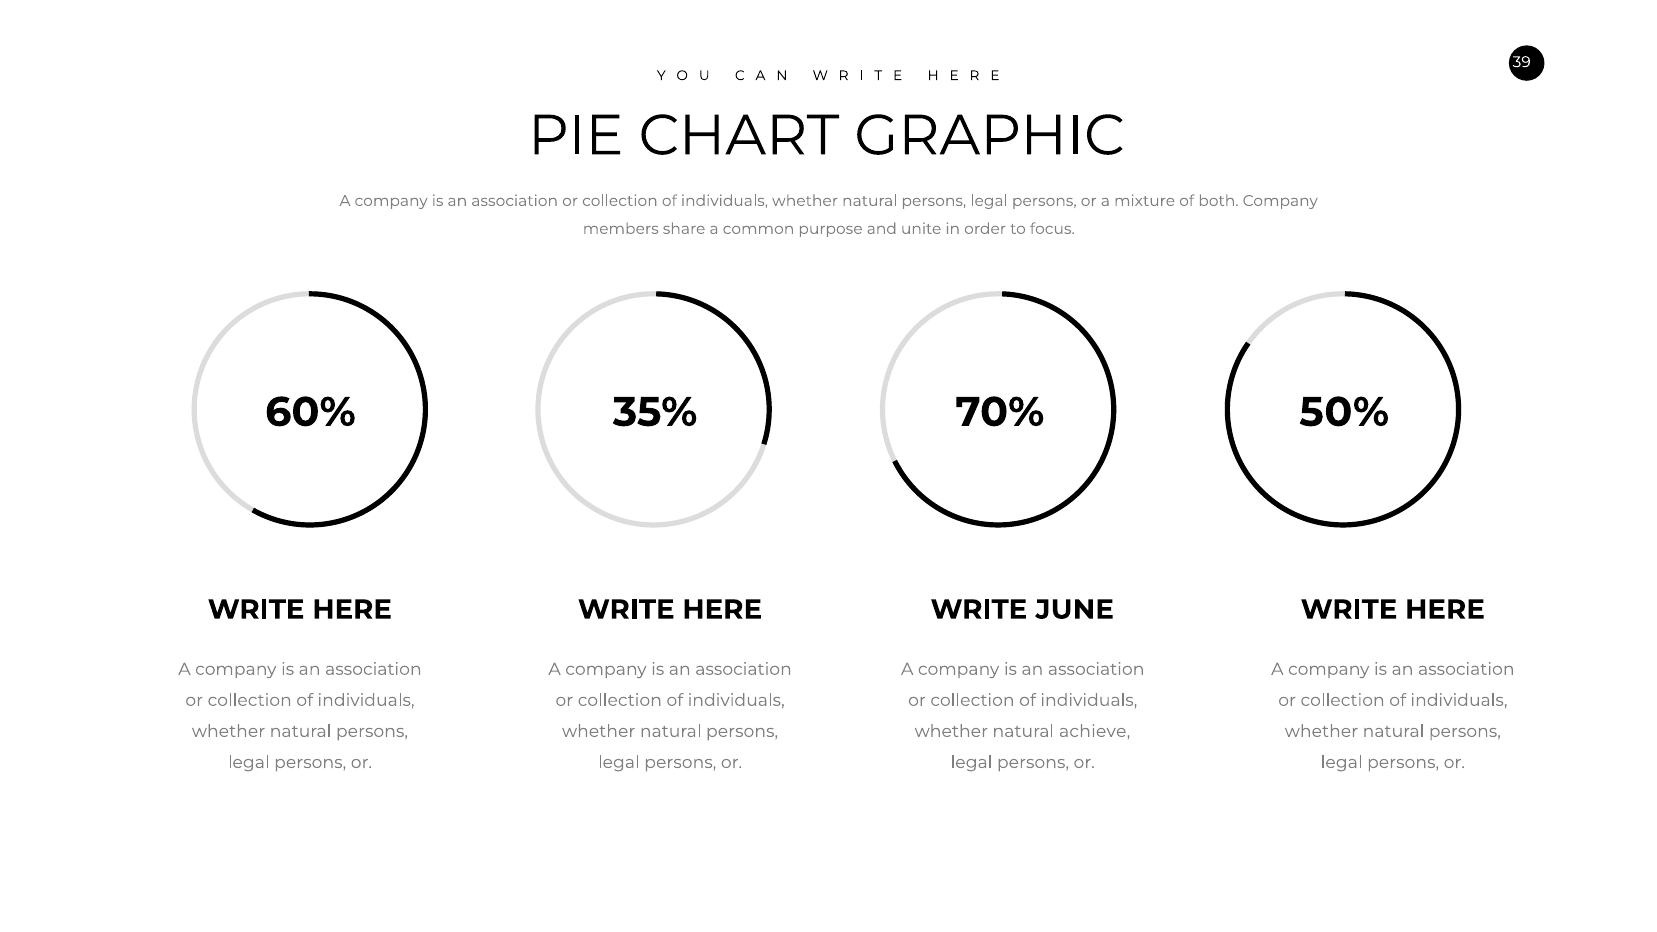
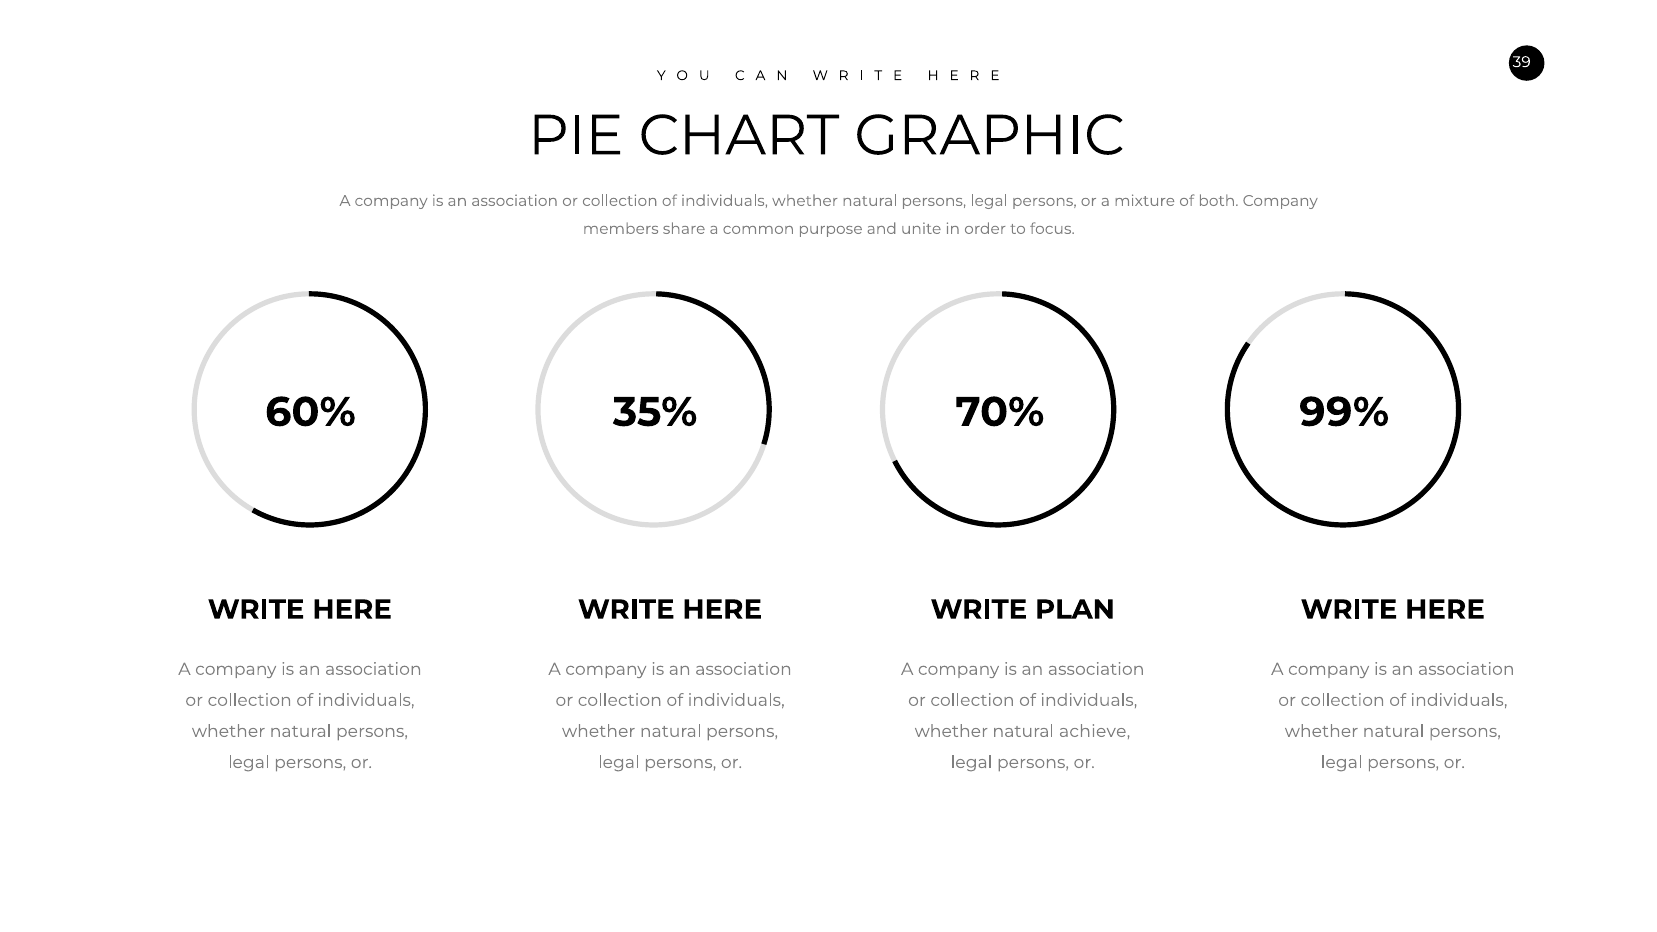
50%: 50% -> 99% (1344, 412)
JUNE: JUNE -> PLAN (1075, 610)
